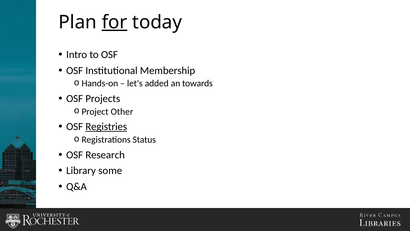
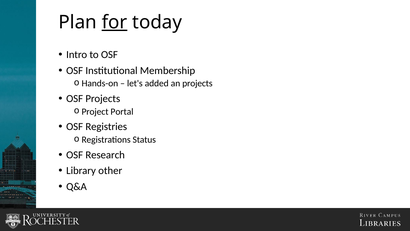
an towards: towards -> projects (197, 83)
Other: Other -> Portal (122, 111)
Registries underline: present -> none (106, 127)
some: some -> other (110, 170)
